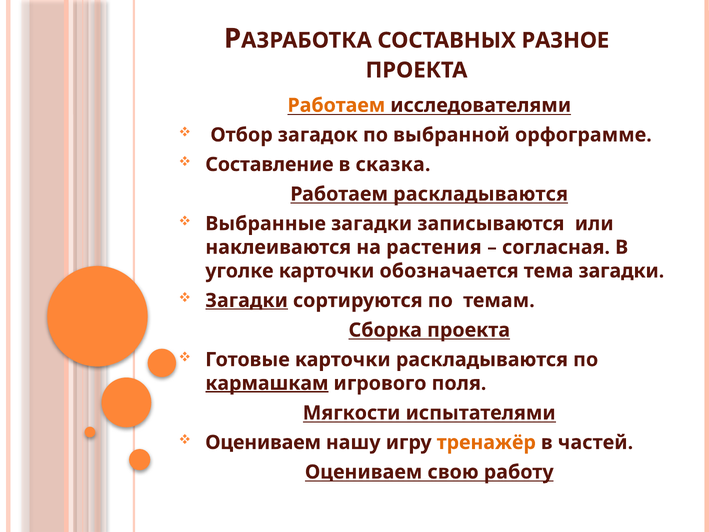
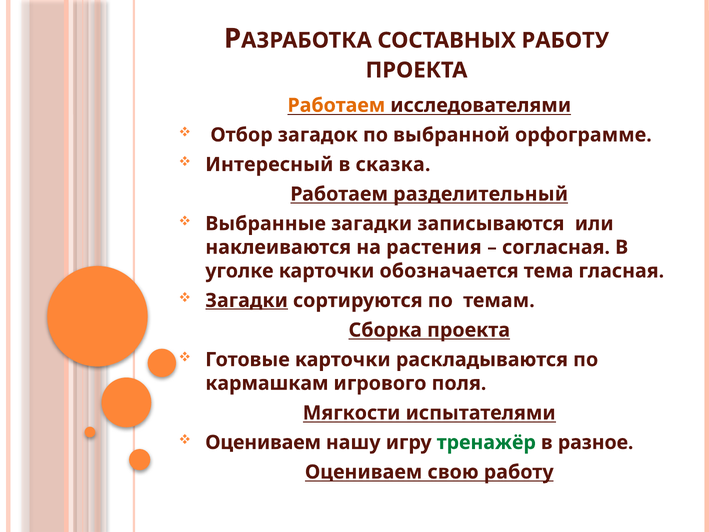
СОСТАВНЫХ РАЗНОЕ: РАЗНОЕ -> РАБОТУ (565, 40)
Составление: Составление -> Интересный (269, 164)
Работаем раскладываются: раскладываются -> разделительный (481, 194)
тема загадки: загадки -> гласная (621, 271)
кармашкам underline: present -> none (267, 383)
тренажёр colour: orange -> green (486, 442)
частей: частей -> разное (596, 442)
